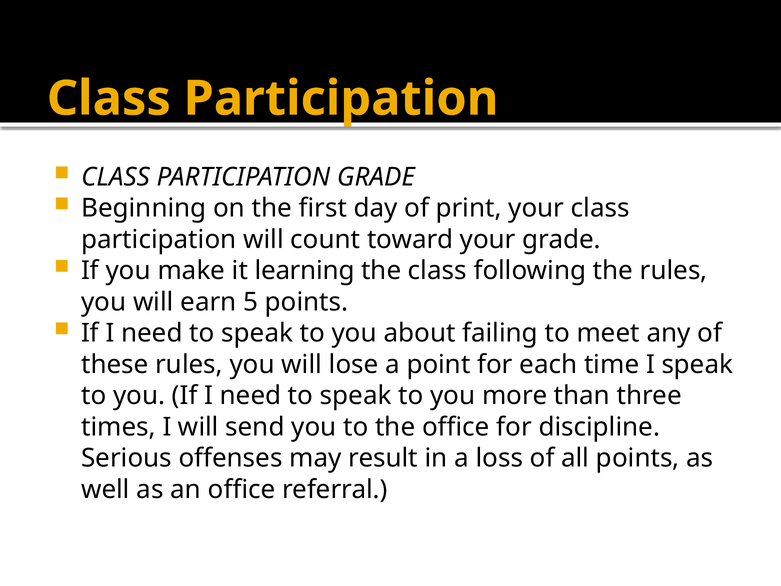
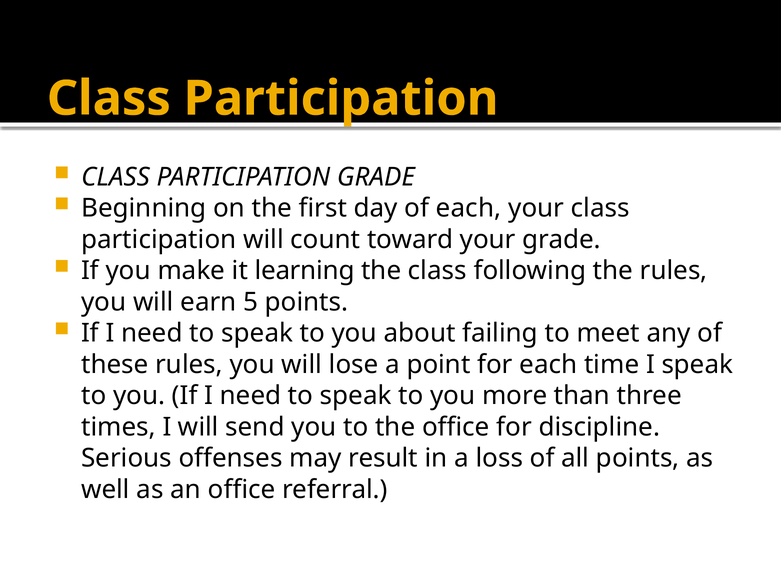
of print: print -> each (469, 208)
